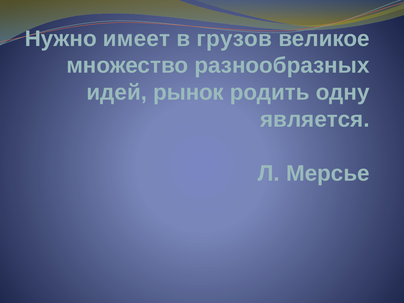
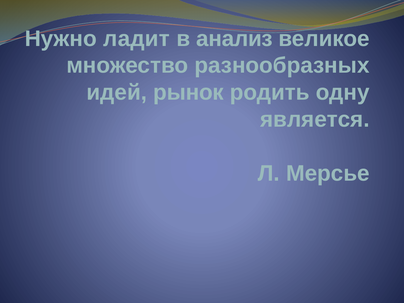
имеет: имеет -> ладит (137, 39)
грузов: грузов -> анализ (234, 39)
